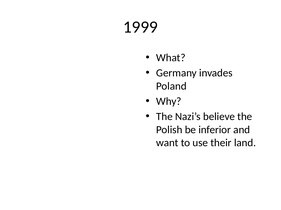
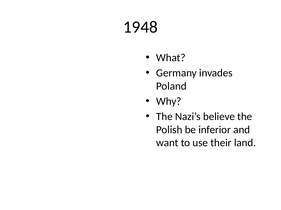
1999: 1999 -> 1948 (140, 27)
